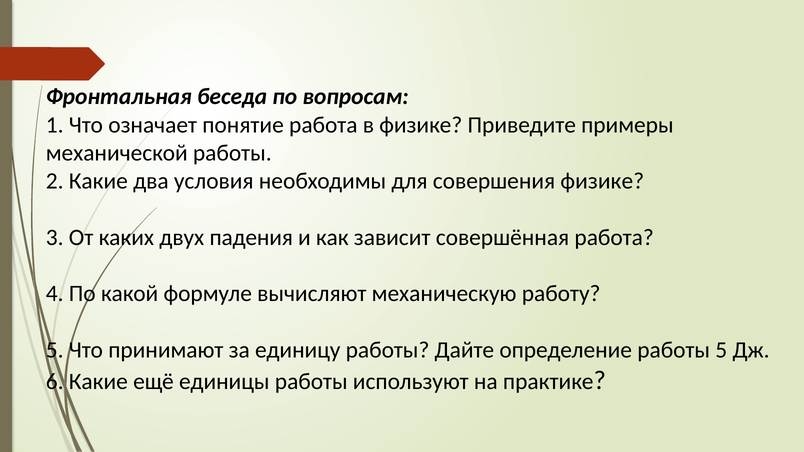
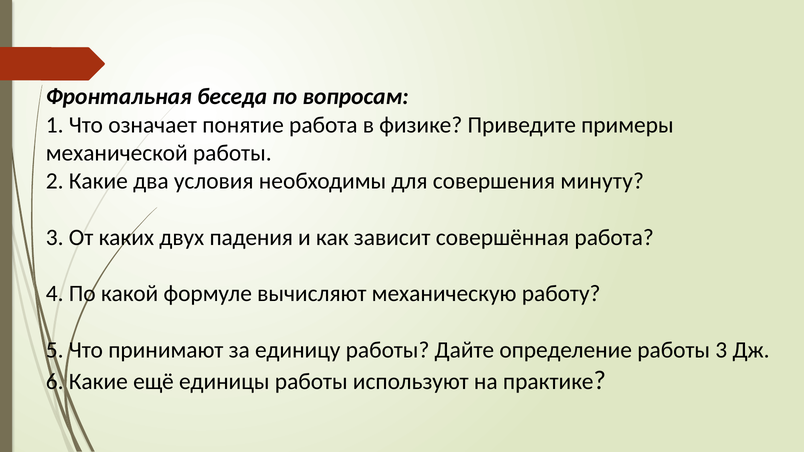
совершения физике: физике -> минуту (602, 181)
работы 5: 5 -> 3 (721, 350)
